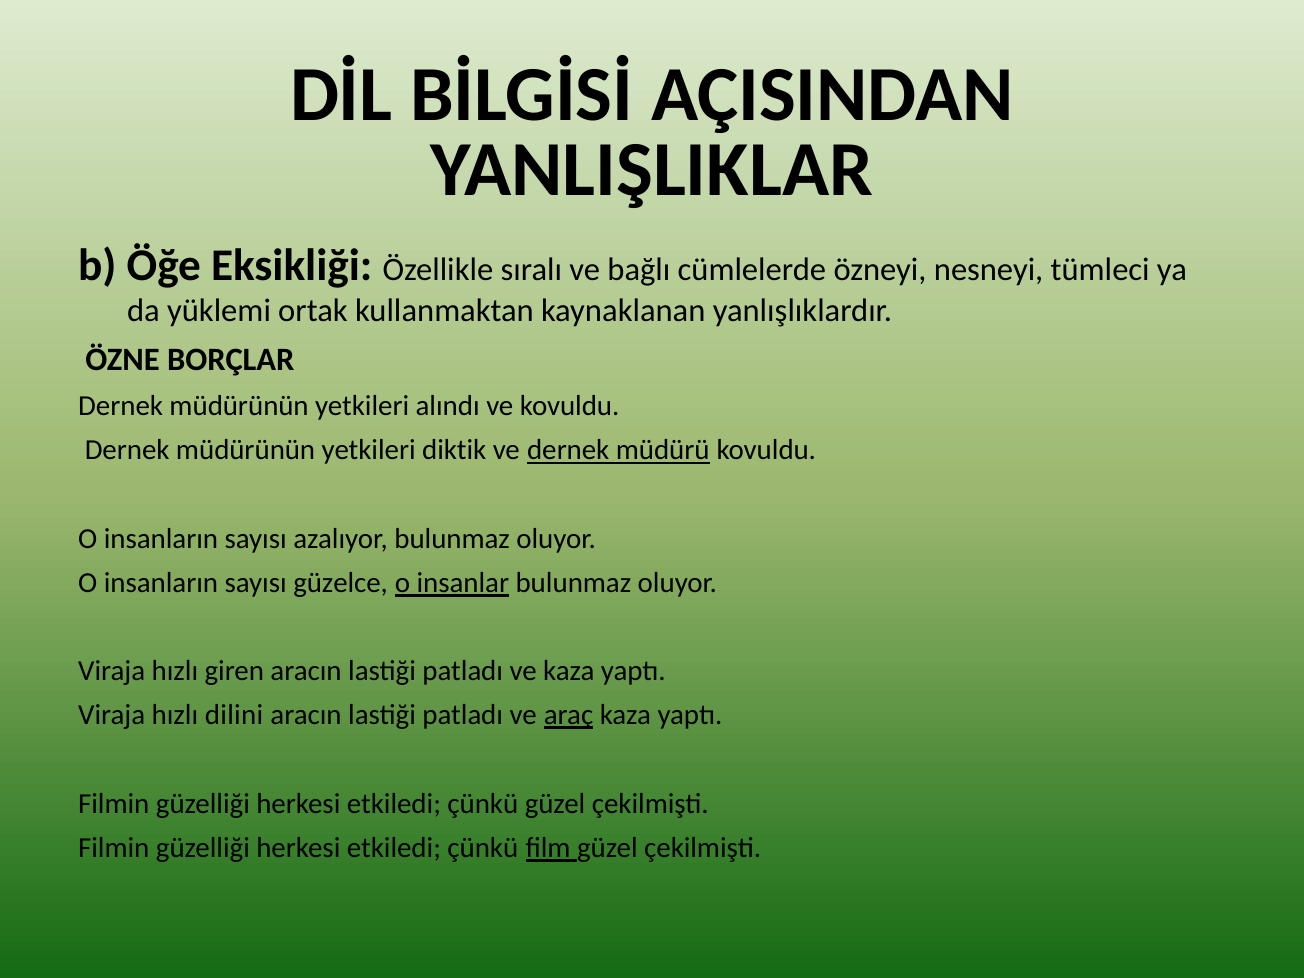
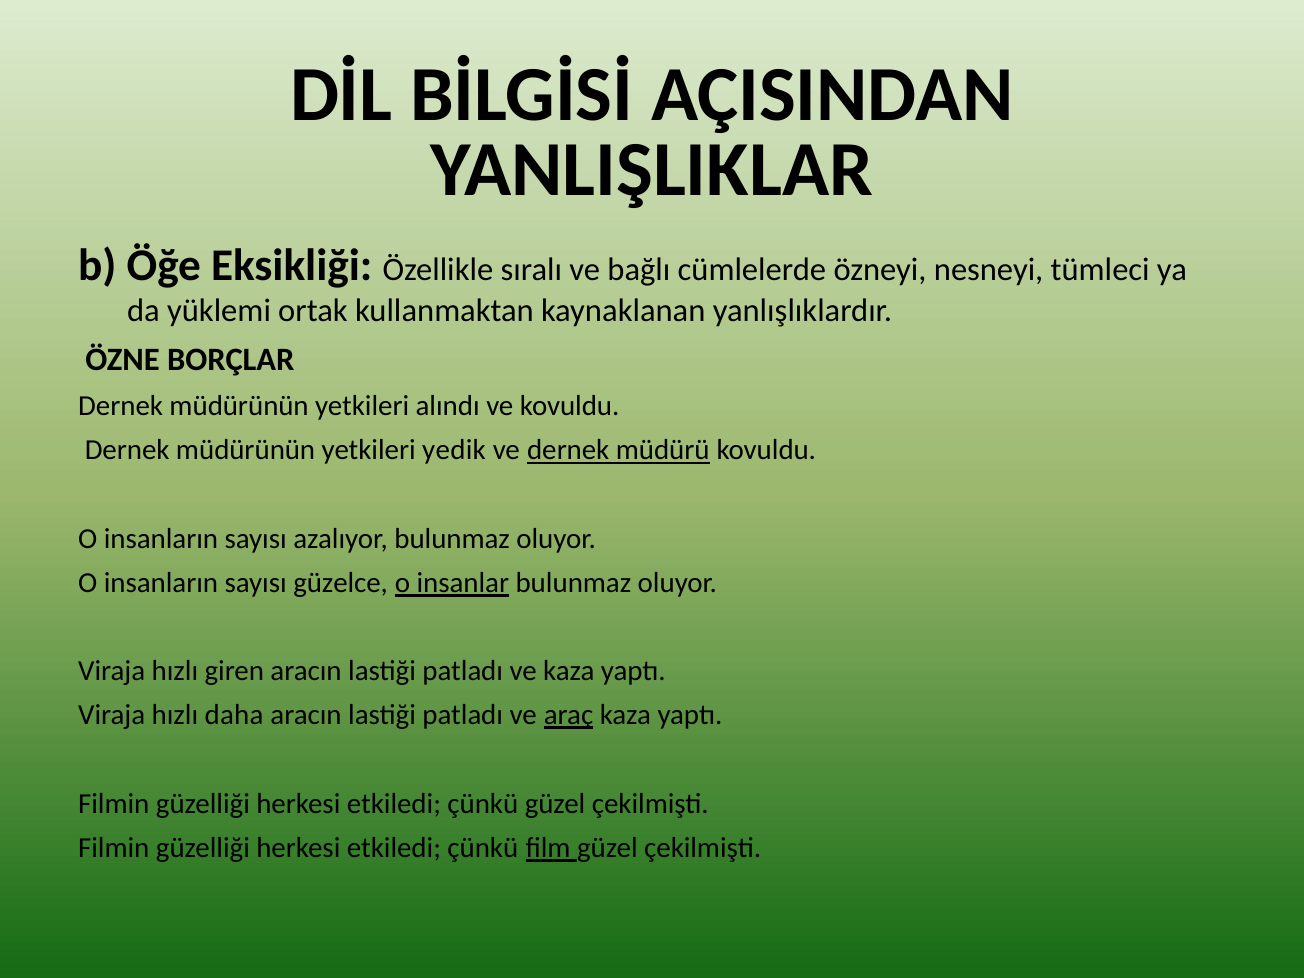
diktik: diktik -> yedik (454, 450)
dilini: dilini -> daha (234, 715)
